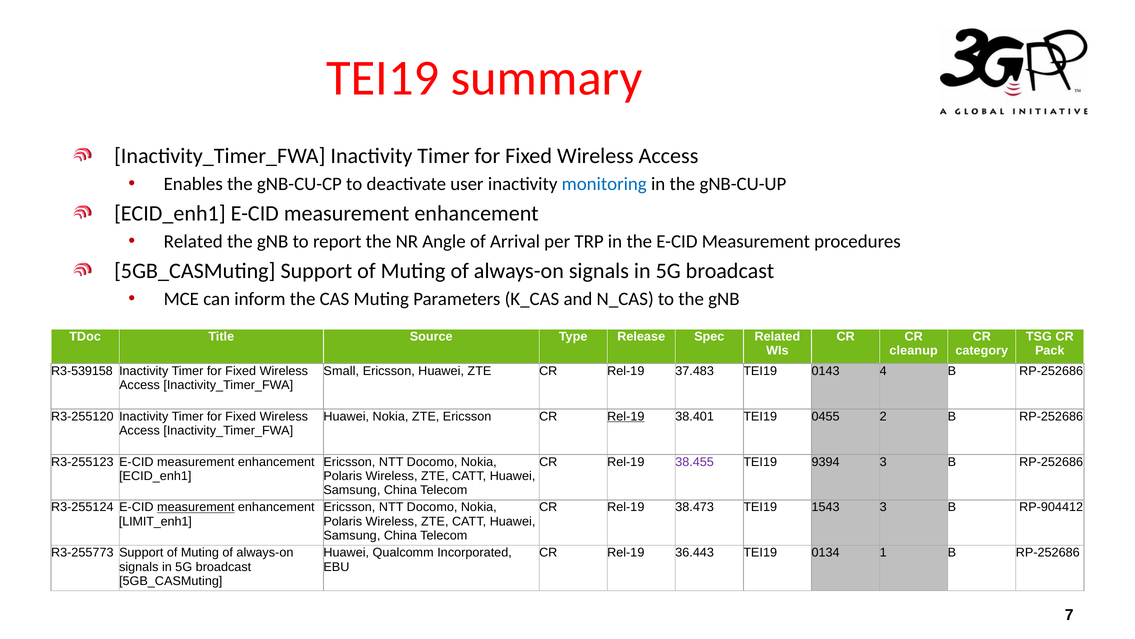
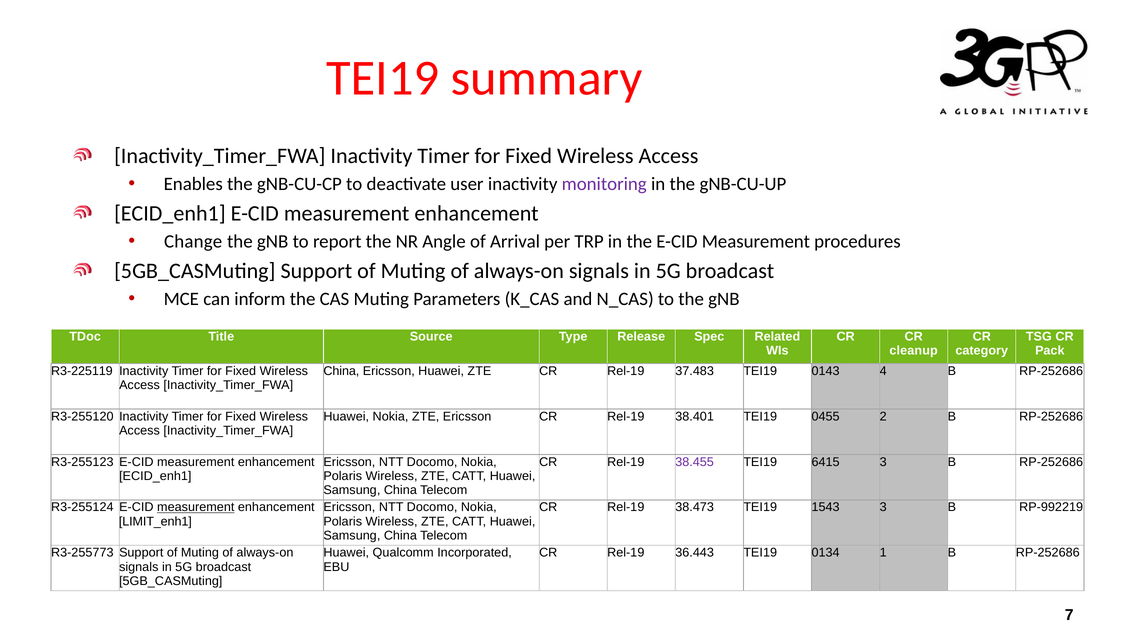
monitoring colour: blue -> purple (604, 184)
Related: Related -> Change (193, 241)
R3-539158: R3-539158 -> R3-225119 (82, 371)
Small: Small -> China (341, 371)
Rel-19 underline: present -> none (626, 416)
9394: 9394 -> 6415 (826, 461)
RP-904412: RP-904412 -> RP-992219 (1051, 507)
